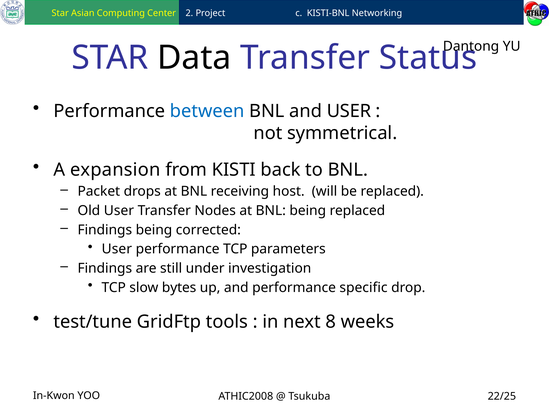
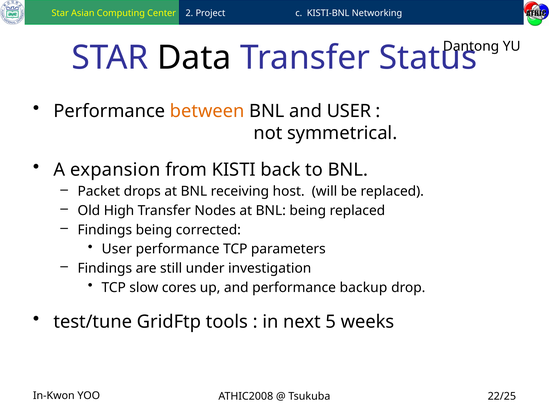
between colour: blue -> orange (207, 111)
Old User: User -> High (119, 210)
bytes: bytes -> cores (179, 287)
specific: specific -> backup (363, 287)
8: 8 -> 5 (331, 322)
